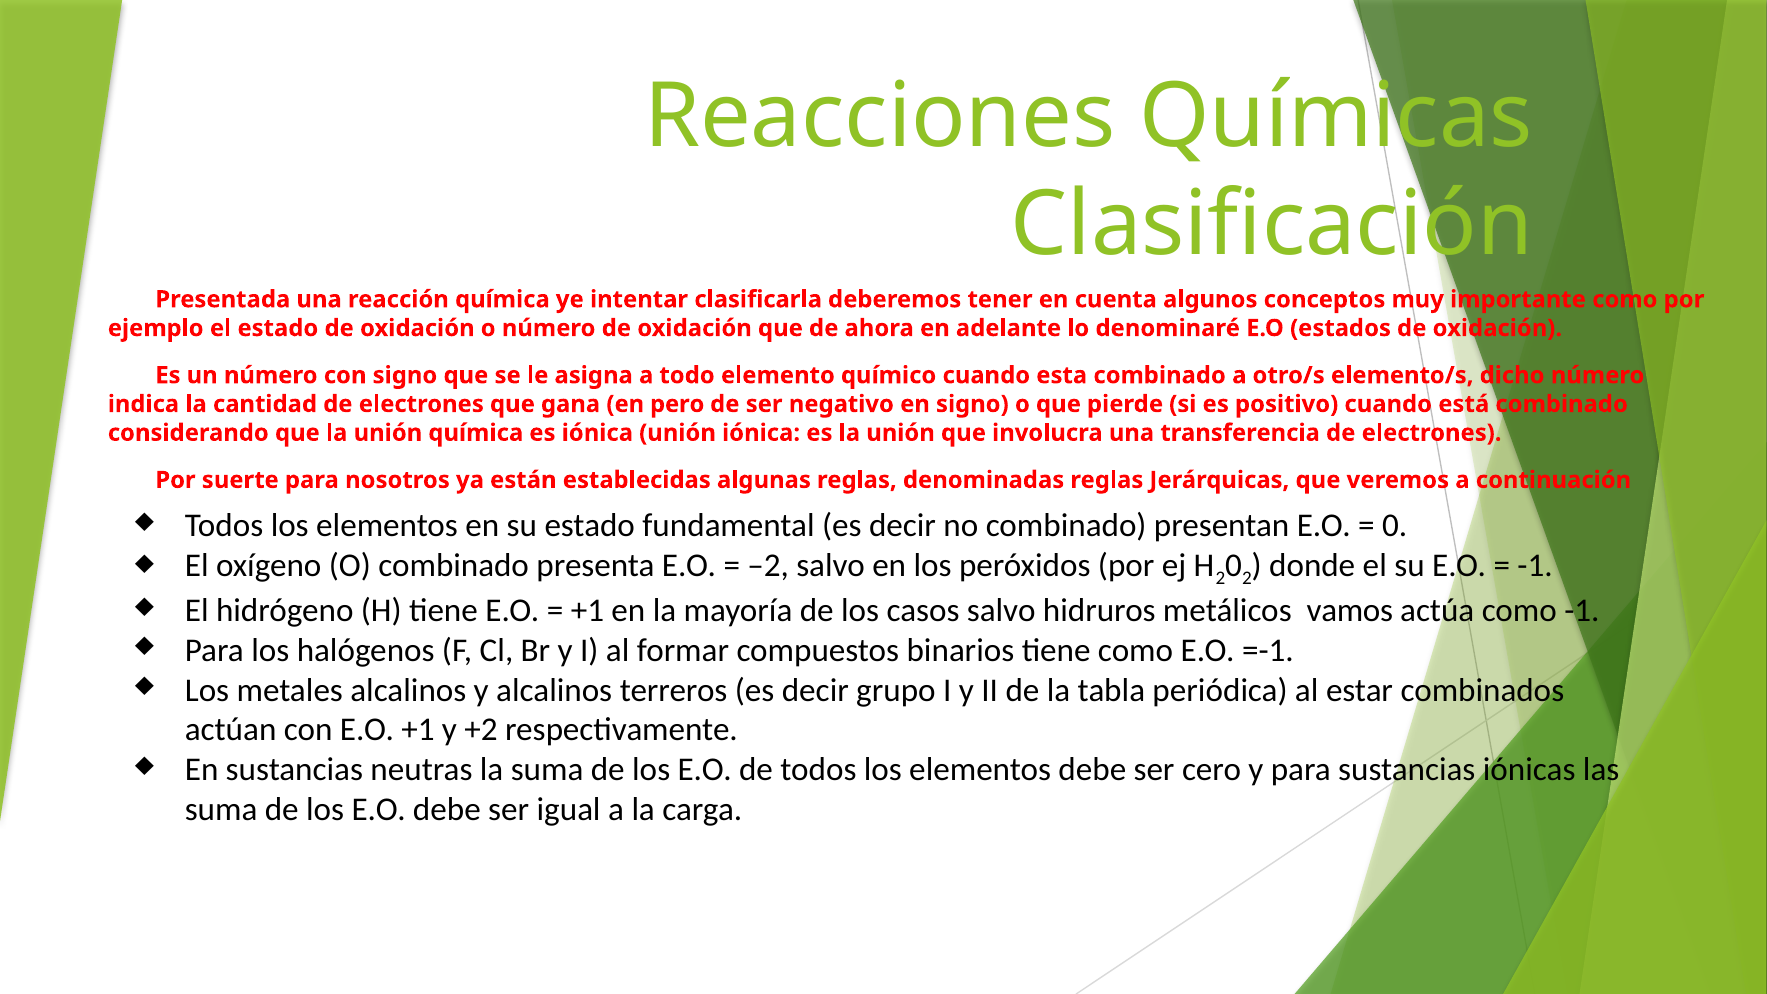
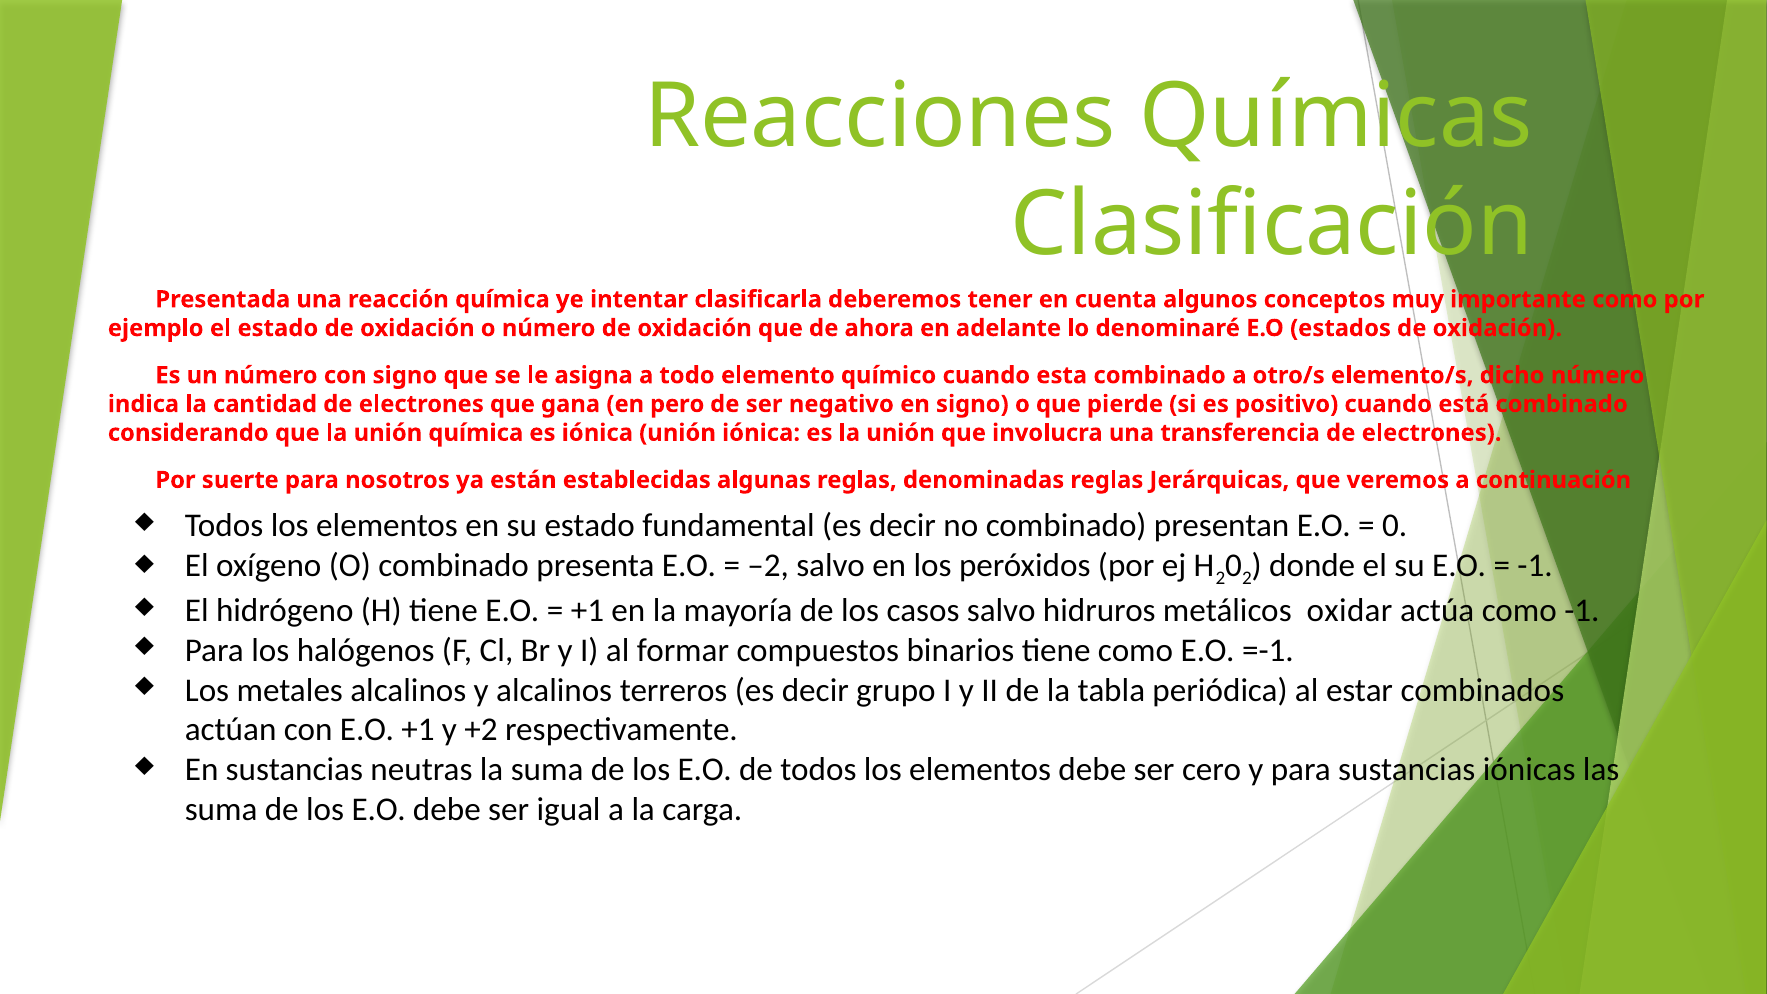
vamos: vamos -> oxidar (1350, 611)
